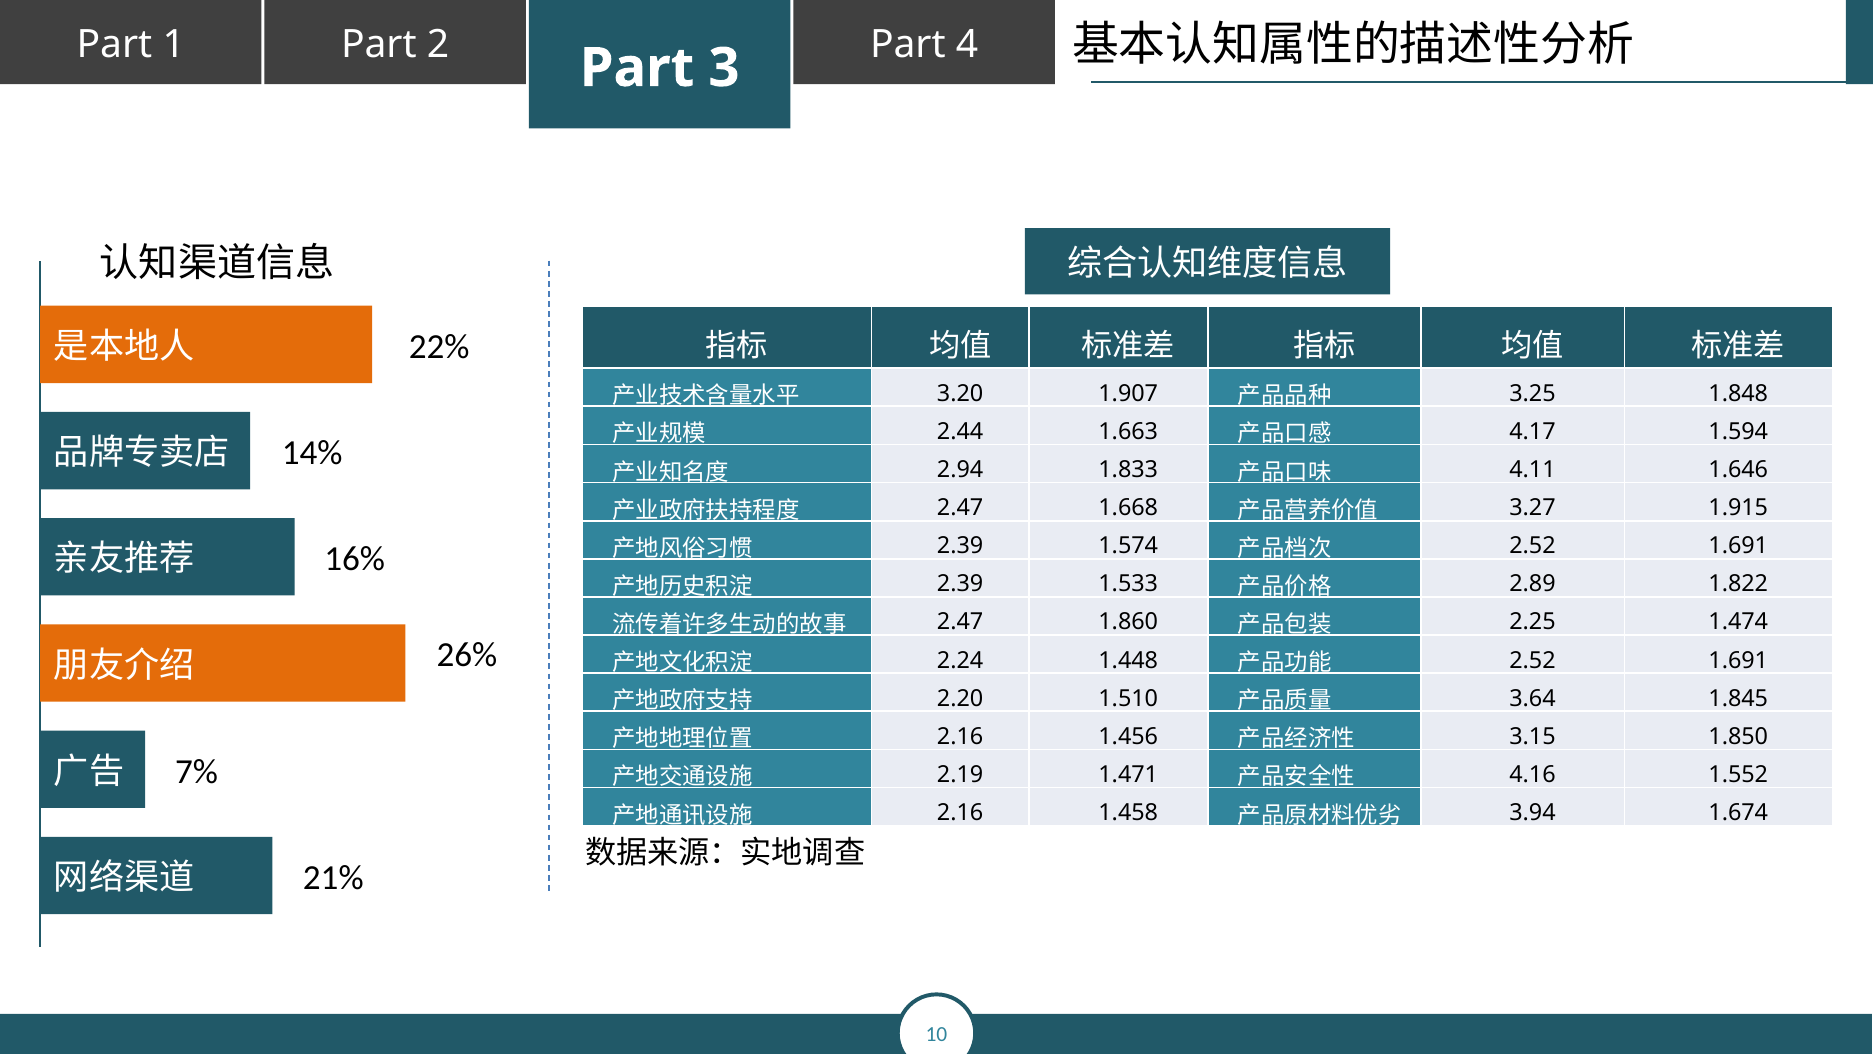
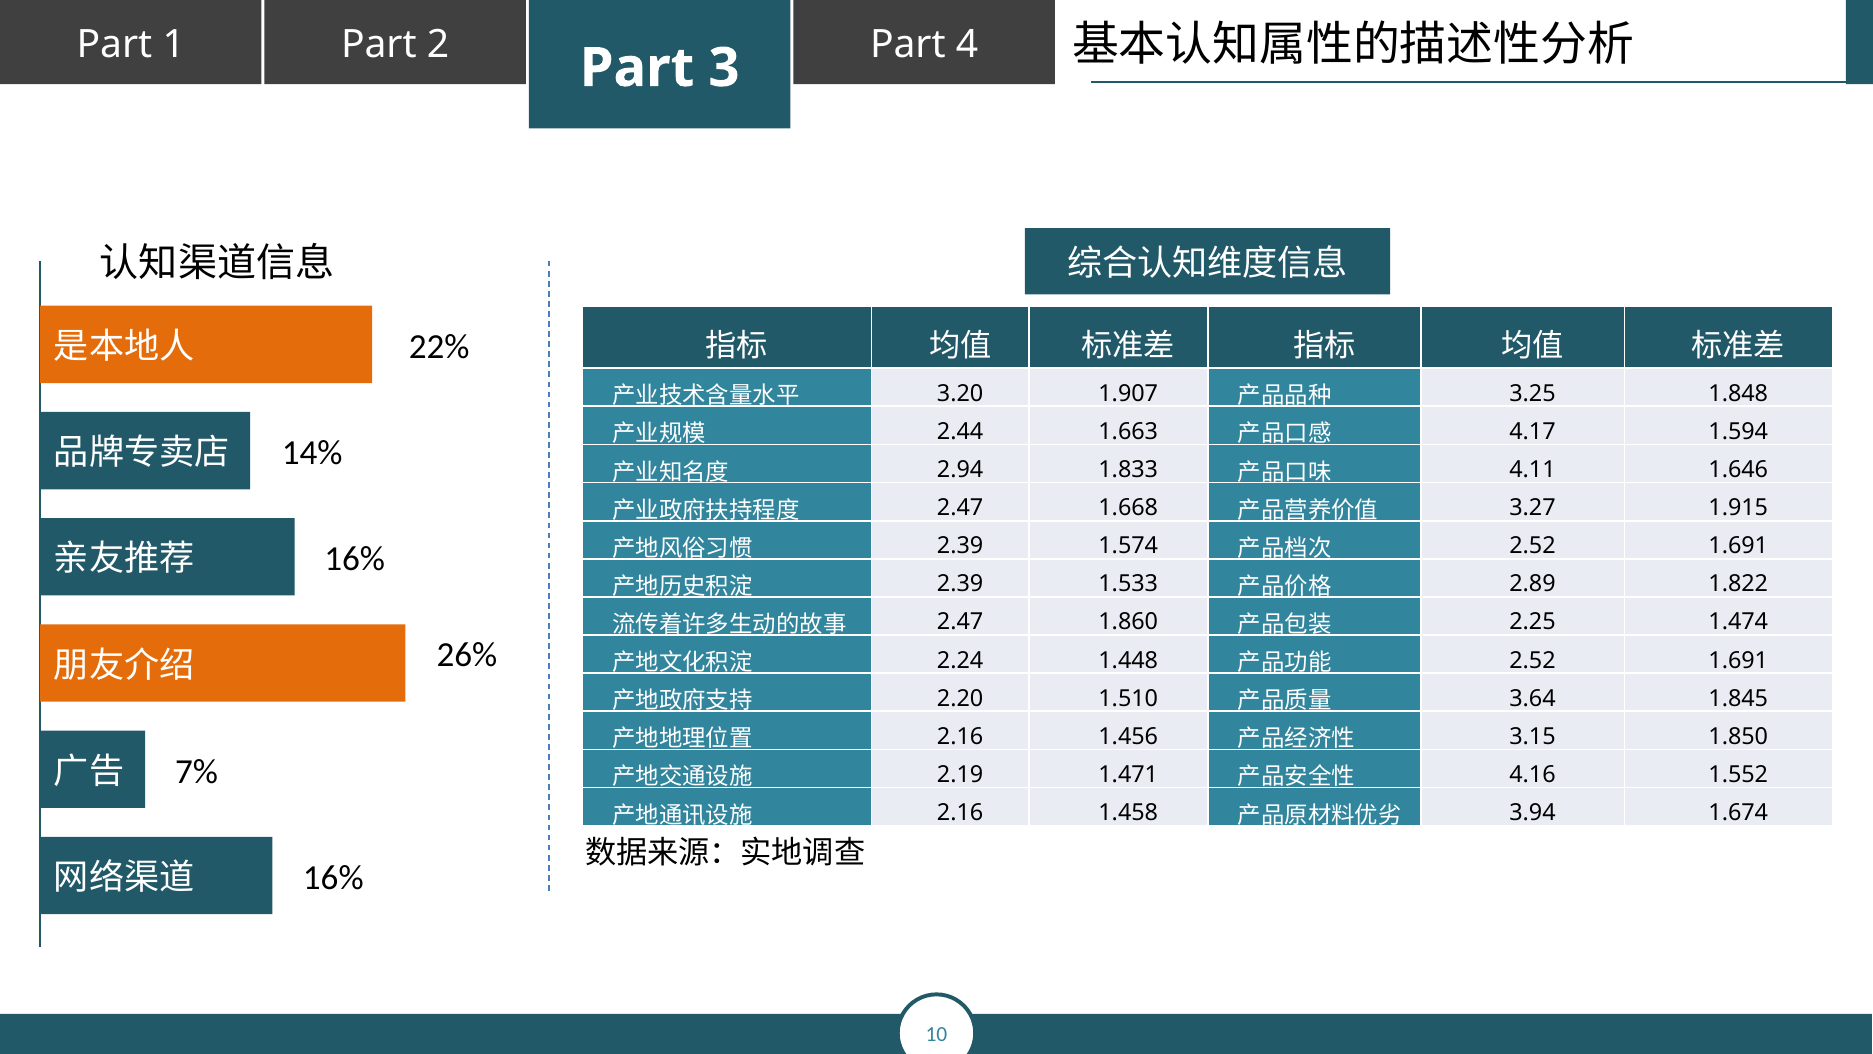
21%: 21% -> 16% (333, 878)
